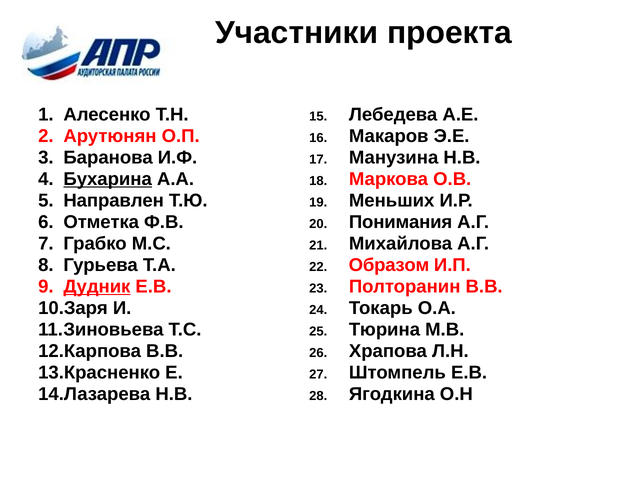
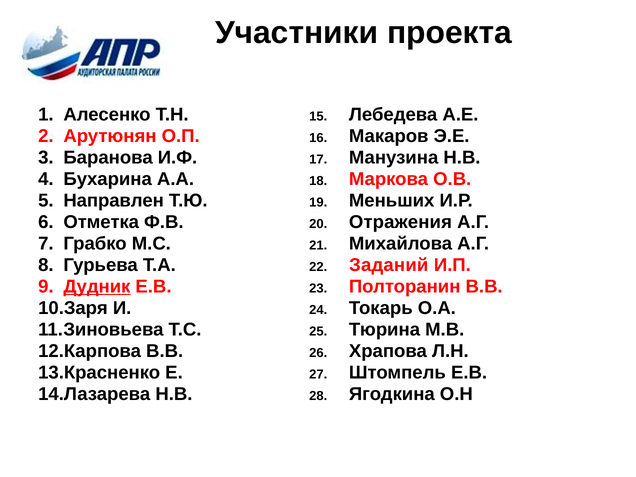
Бухарина underline: present -> none (108, 179)
Понимания: Понимания -> Отражения (400, 222)
Образом: Образом -> Заданий (389, 265)
